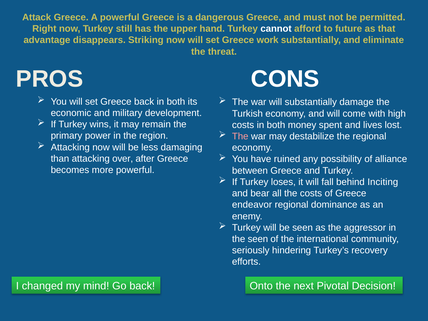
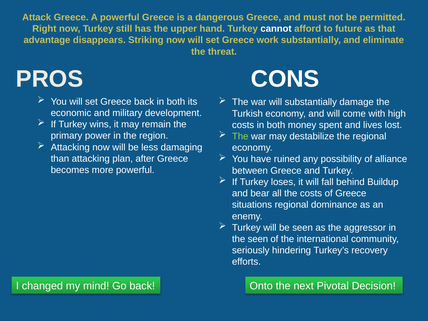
The colour: pink -> light green (240, 136)
over: over -> plan (123, 159)
Inciting: Inciting -> Buildup (383, 182)
endeavor: endeavor -> situations (252, 205)
